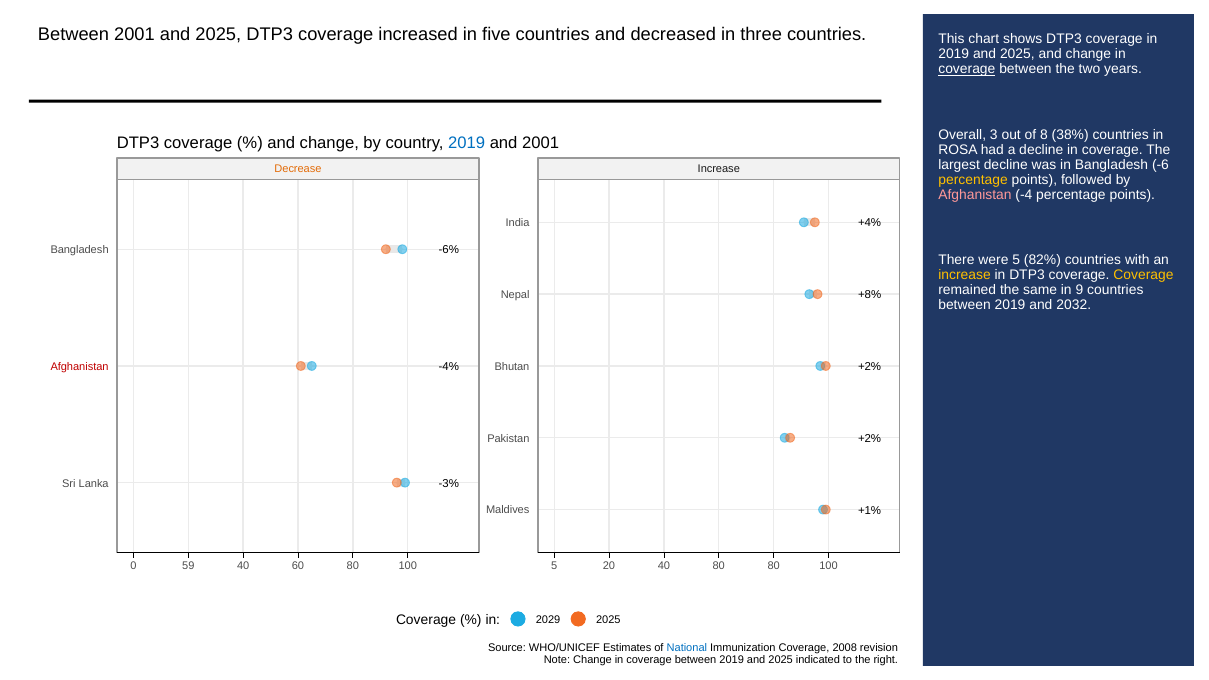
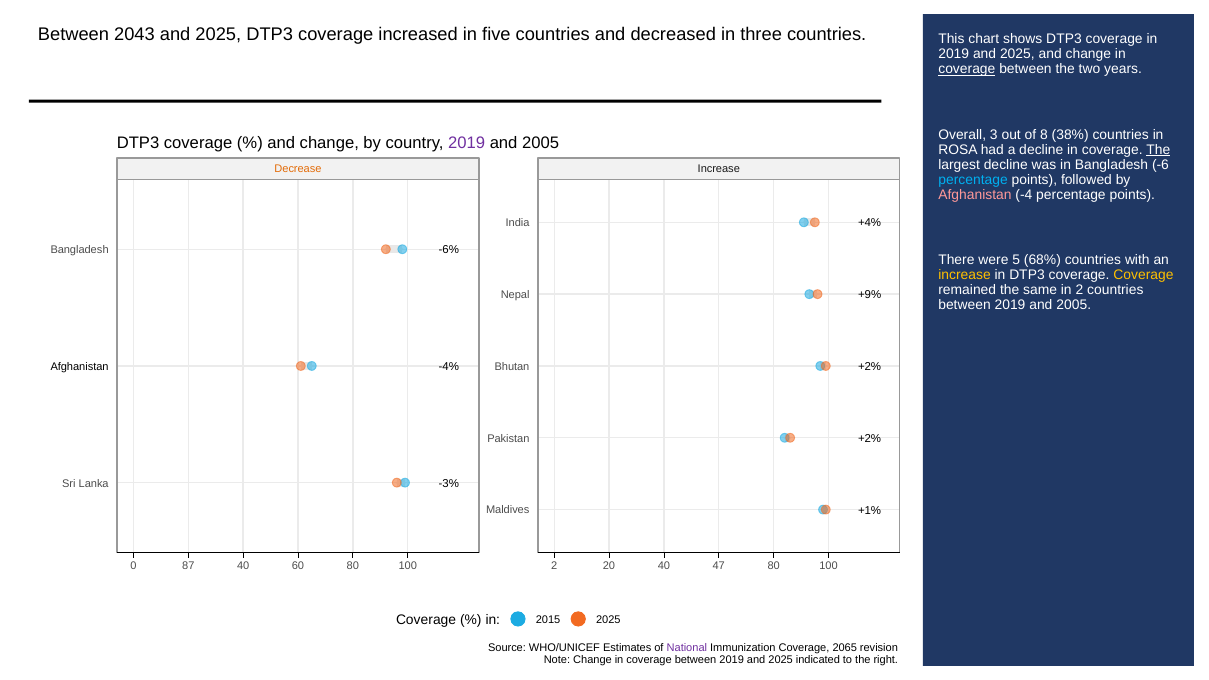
Between 2001: 2001 -> 2043 (134, 35)
2019 colour: blue -> purple (467, 143)
2001: 2001 -> 2005 (541, 143)
The underline: none -> present (1158, 150)
percentage colour: yellow -> light blue (973, 179)
82%: 82% -> 68% (1042, 260)
in 9: 9 -> 2 (1079, 290)
+8%: +8% -> +9% (870, 295)
between 2019 and 2032: 2032 -> 2005 (1074, 305)
Afghanistan colour: red -> black (80, 367)
59: 59 -> 87 (188, 566)
100 5: 5 -> 2 (554, 566)
40 80: 80 -> 47 (719, 566)
2029: 2029 -> 2015 (548, 620)
National colour: blue -> purple (687, 648)
2008: 2008 -> 2065 (845, 648)
